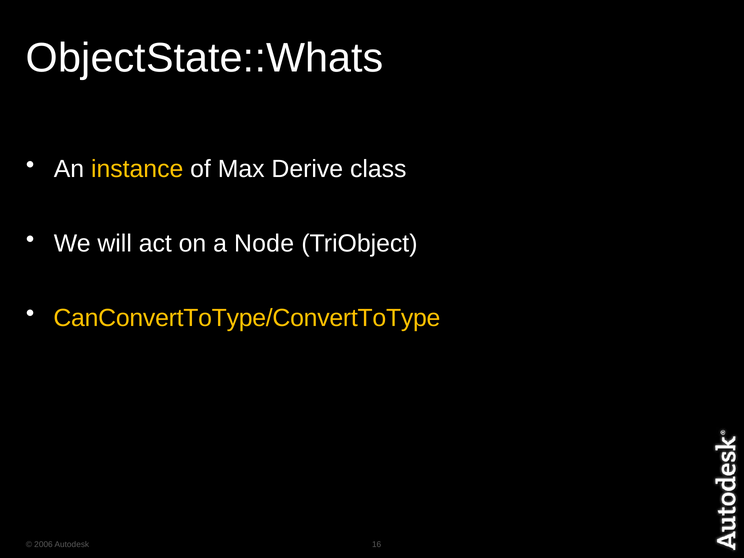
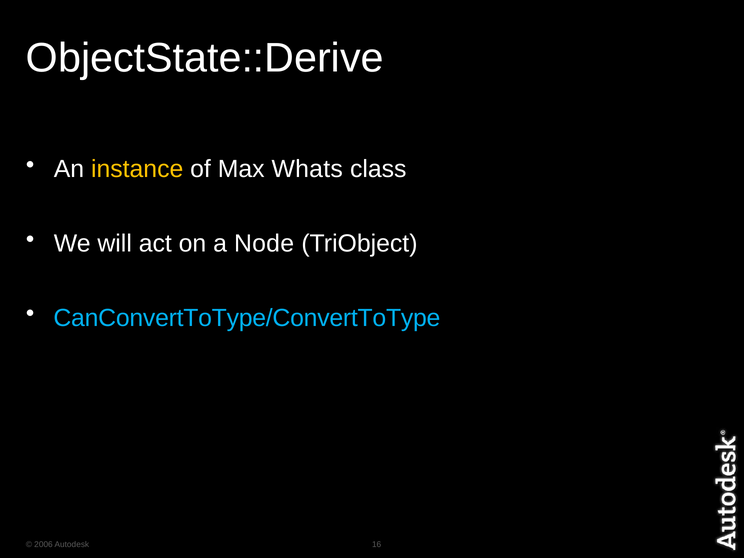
ObjectState::Whats: ObjectState::Whats -> ObjectState::Derive (205, 58)
Derive: Derive -> Whats (307, 169)
CanConvertToType/ConvertToType colour: yellow -> light blue (247, 318)
